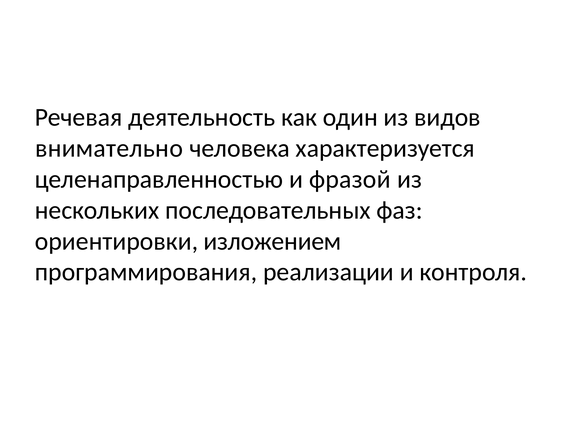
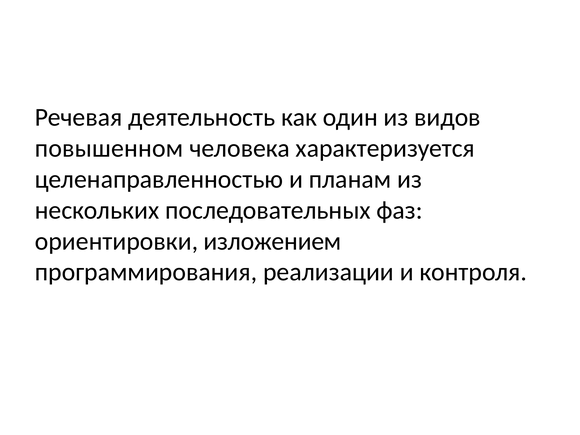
внимательно: внимательно -> повышенном (109, 148)
фразой: фразой -> планам (350, 179)
